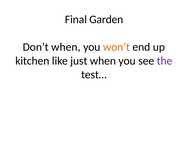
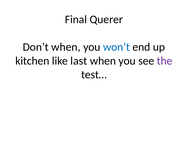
Garden: Garden -> Querer (106, 19)
won’t colour: orange -> blue (116, 47)
just: just -> last (79, 61)
